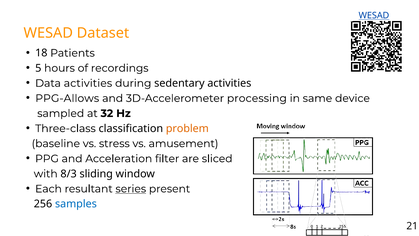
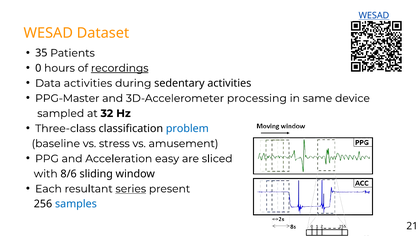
18: 18 -> 35 (41, 53)
5: 5 -> 0 (38, 68)
recordings underline: none -> present (120, 68)
PPG-Allows: PPG-Allows -> PPG-Master (67, 98)
problem colour: orange -> blue (187, 128)
filter: filter -> easy (167, 158)
8/3: 8/3 -> 8/6 (69, 174)
